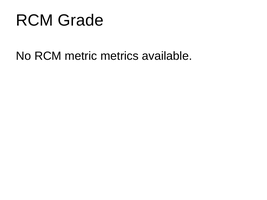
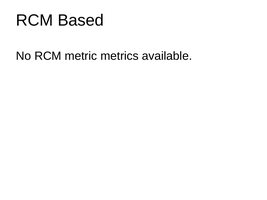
Grade: Grade -> Based (81, 20)
